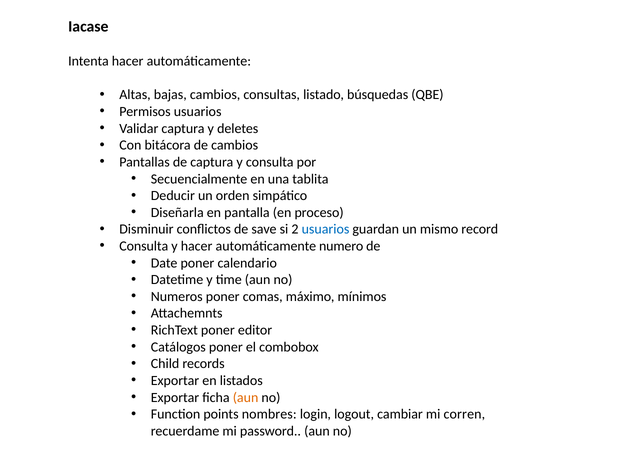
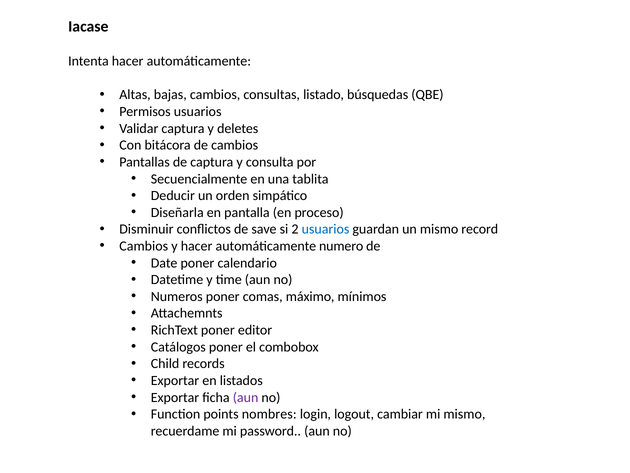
Consulta: Consulta -> Cambios (144, 246)
aun colour: orange -> purple (246, 397)
mi corren: corren -> mismo (464, 414)
